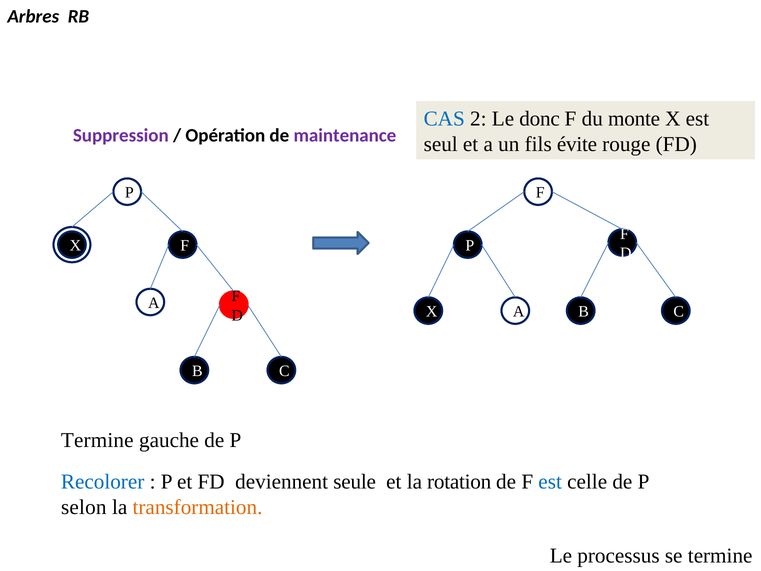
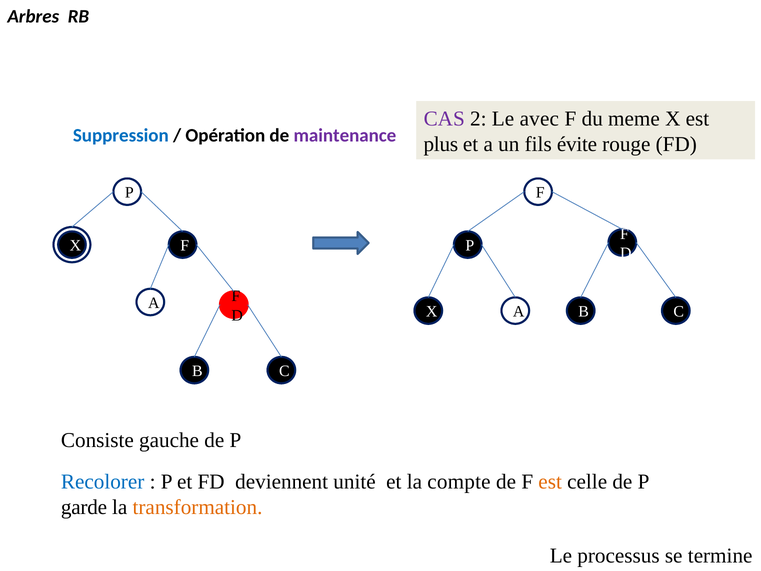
CAS colour: blue -> purple (444, 119)
donc: donc -> avec (539, 119)
monte: monte -> meme (634, 119)
Suppression colour: purple -> blue (121, 135)
seul: seul -> plus (441, 144)
Termine: Termine -> Consiste (97, 440)
seule: seule -> unité (355, 482)
rotation: rotation -> compte (459, 482)
est colour: blue -> orange (550, 482)
selon: selon -> garde (84, 507)
